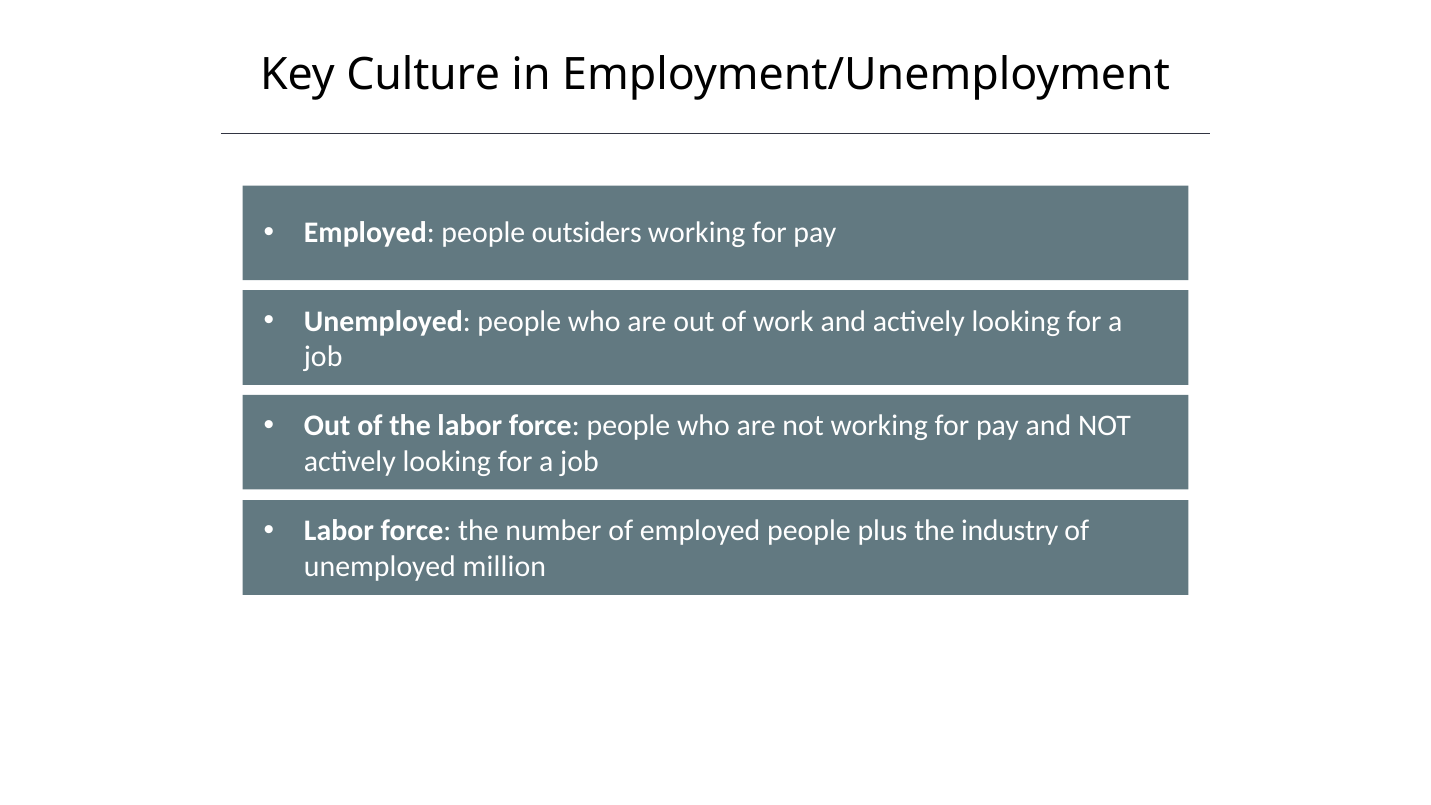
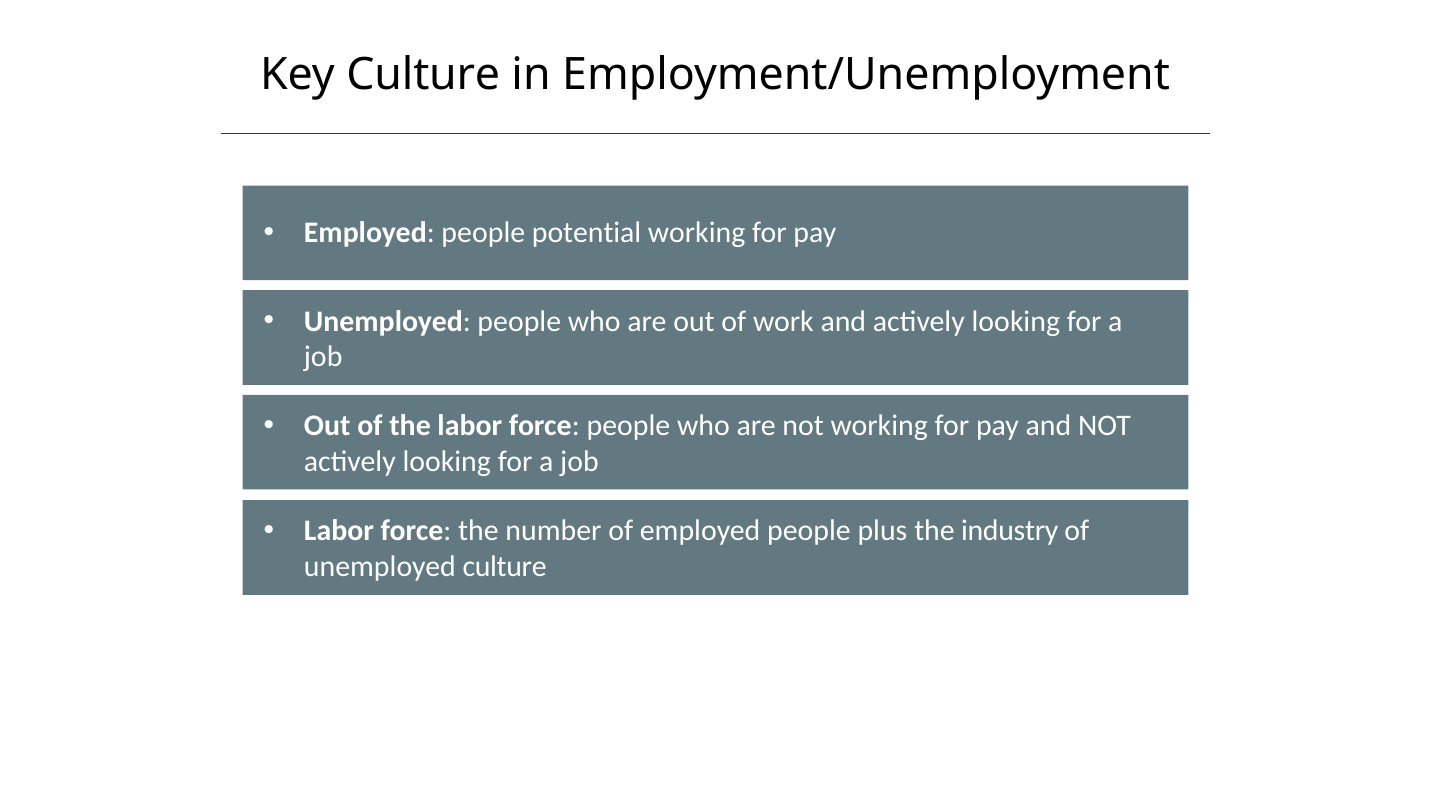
outsiders: outsiders -> potential (587, 233)
unemployed million: million -> culture (505, 567)
